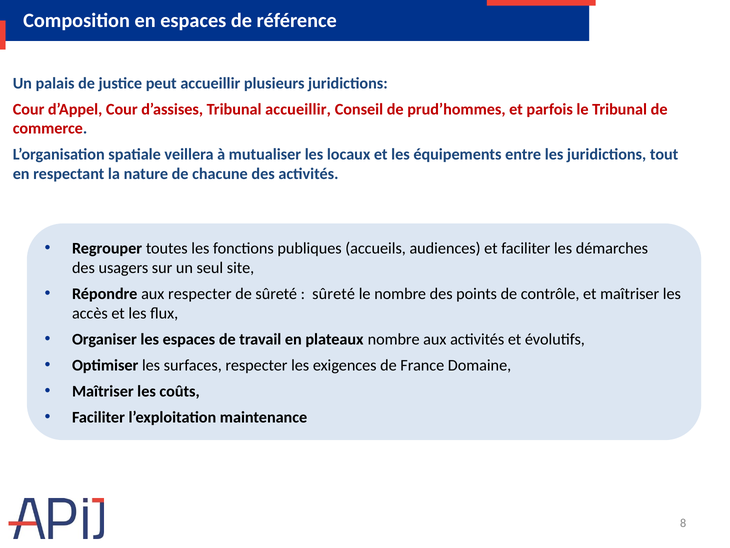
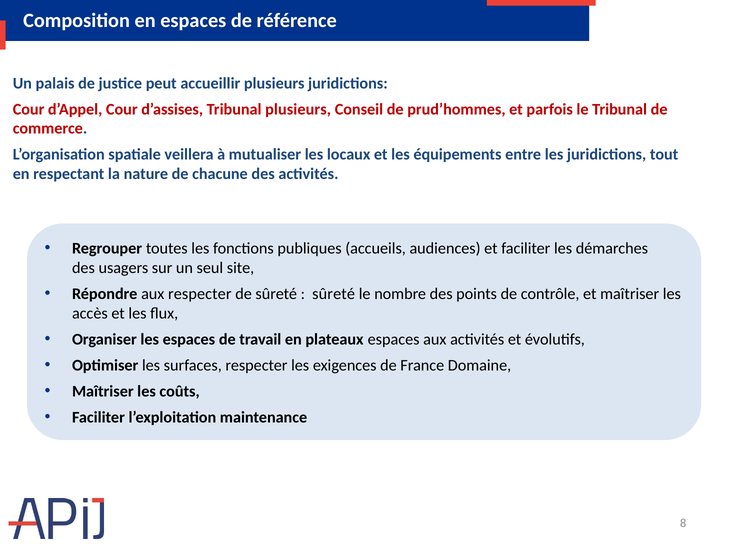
Tribunal accueillir: accueillir -> plusieurs (298, 109)
plateaux nombre: nombre -> espaces (394, 339)
